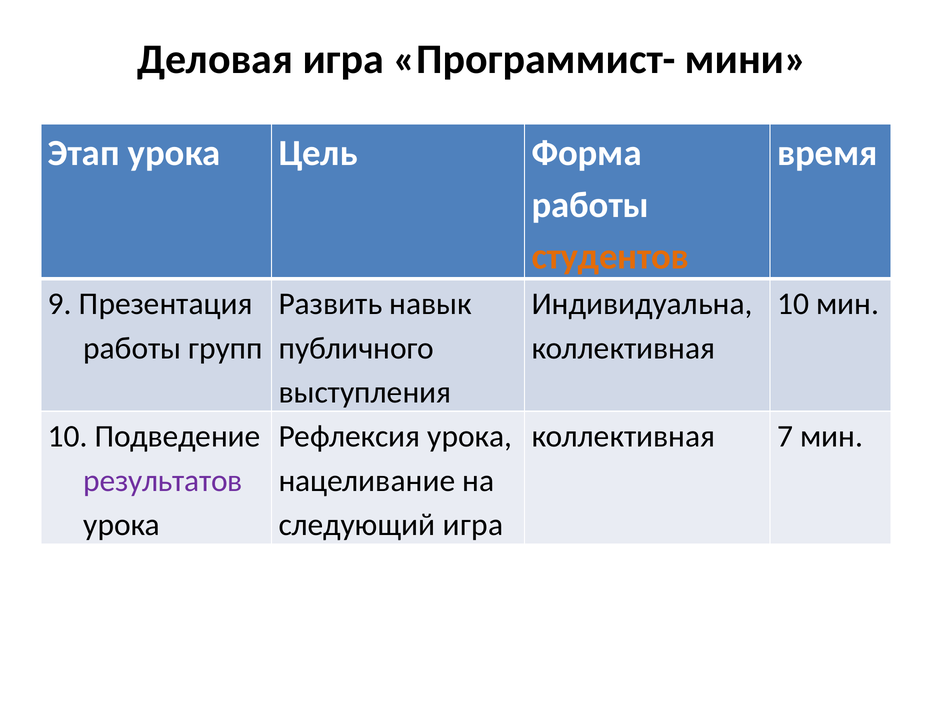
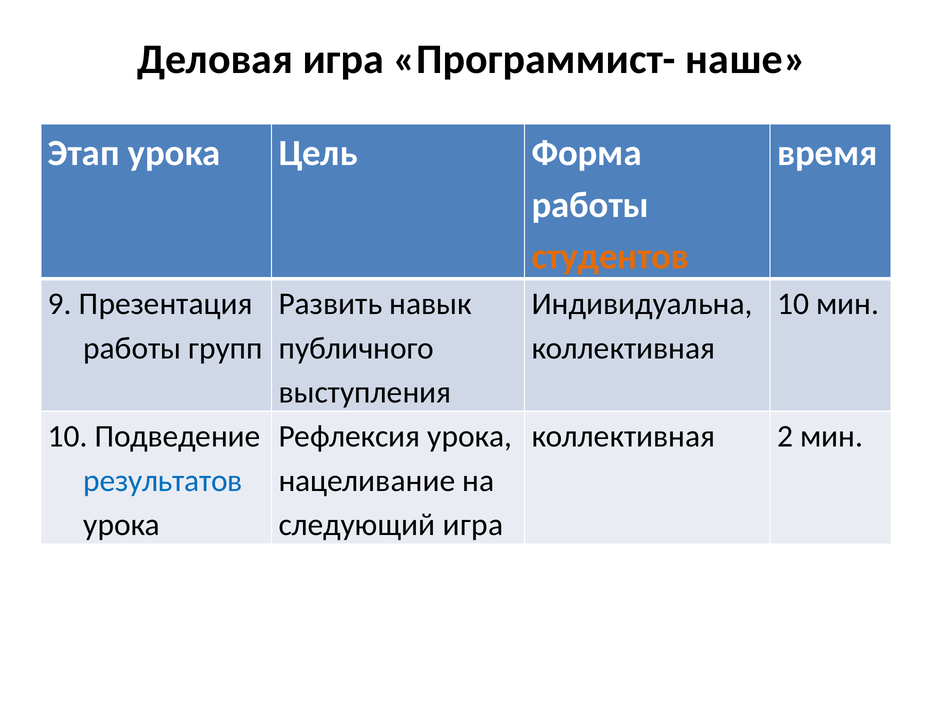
мини: мини -> наше (746, 59)
7: 7 -> 2 (785, 436)
результатов colour: purple -> blue (163, 481)
